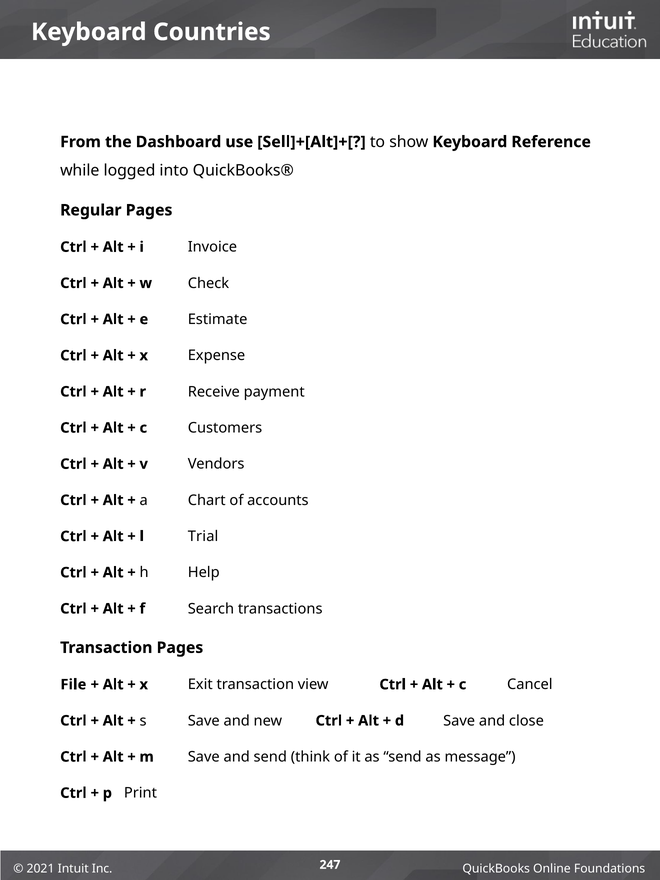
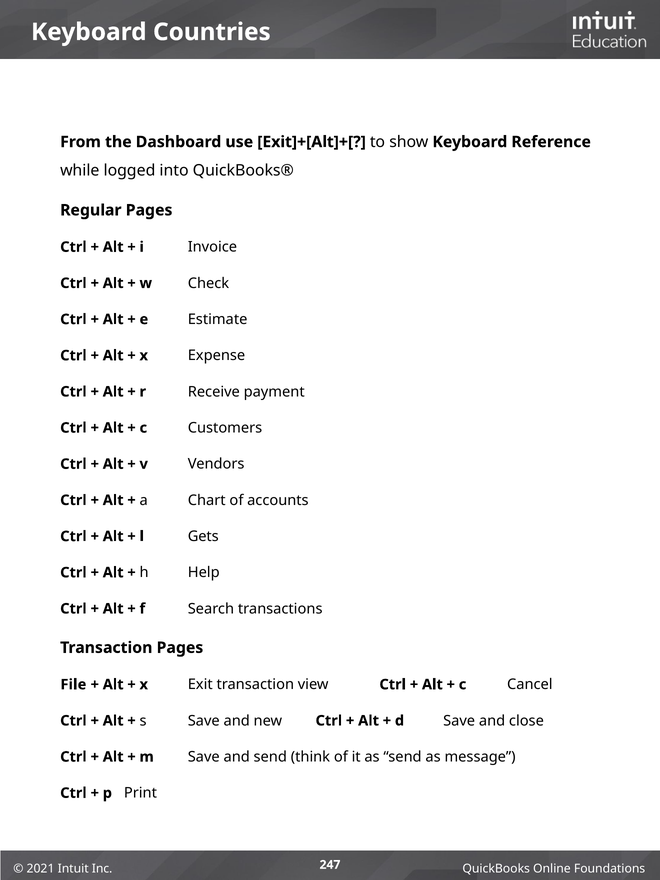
Sell]+[Alt]+[: Sell]+[Alt]+[ -> Exit]+[Alt]+[ (312, 142)
Trial: Trial -> Gets (203, 536)
